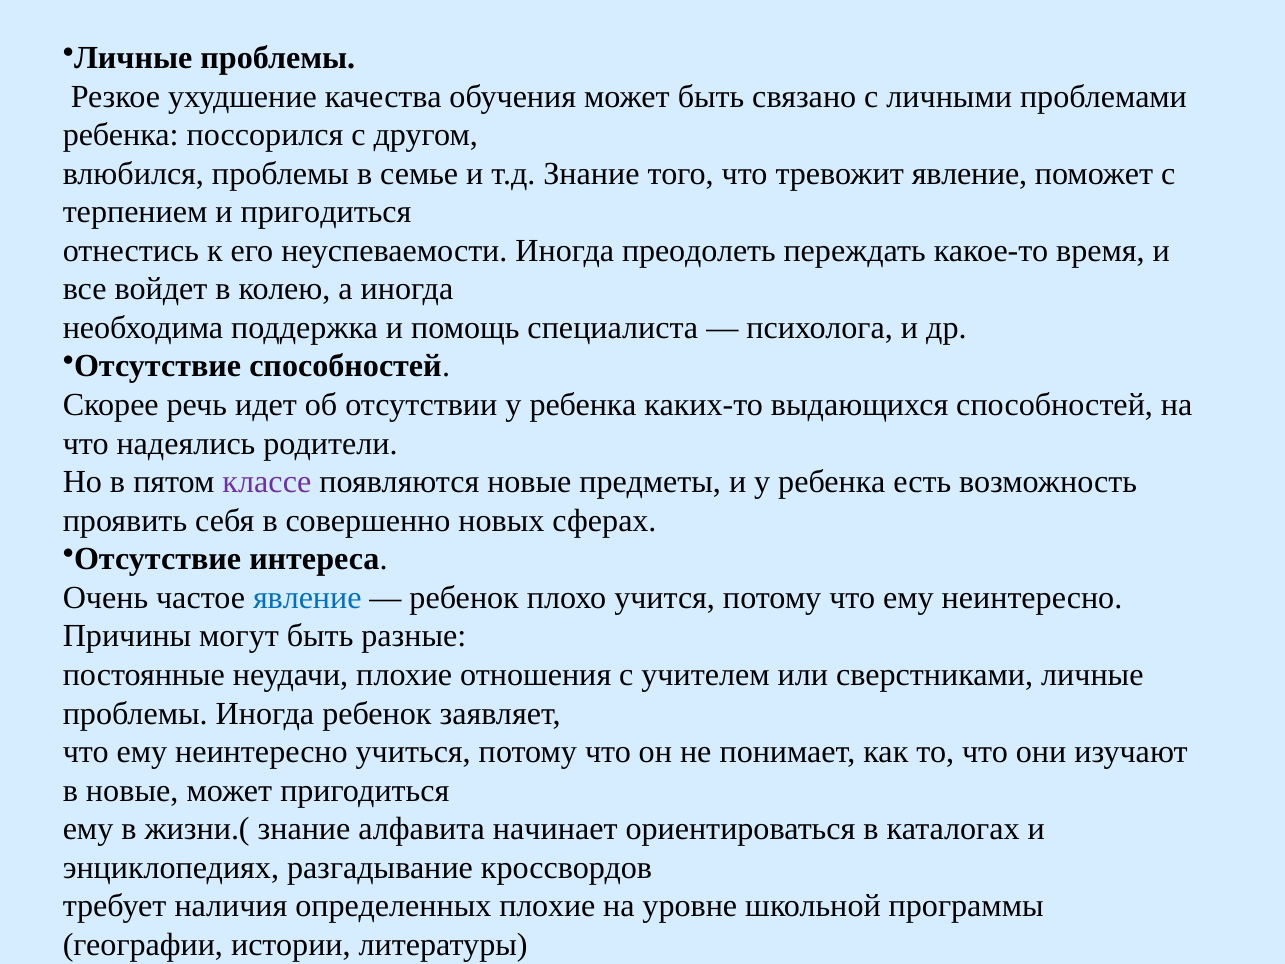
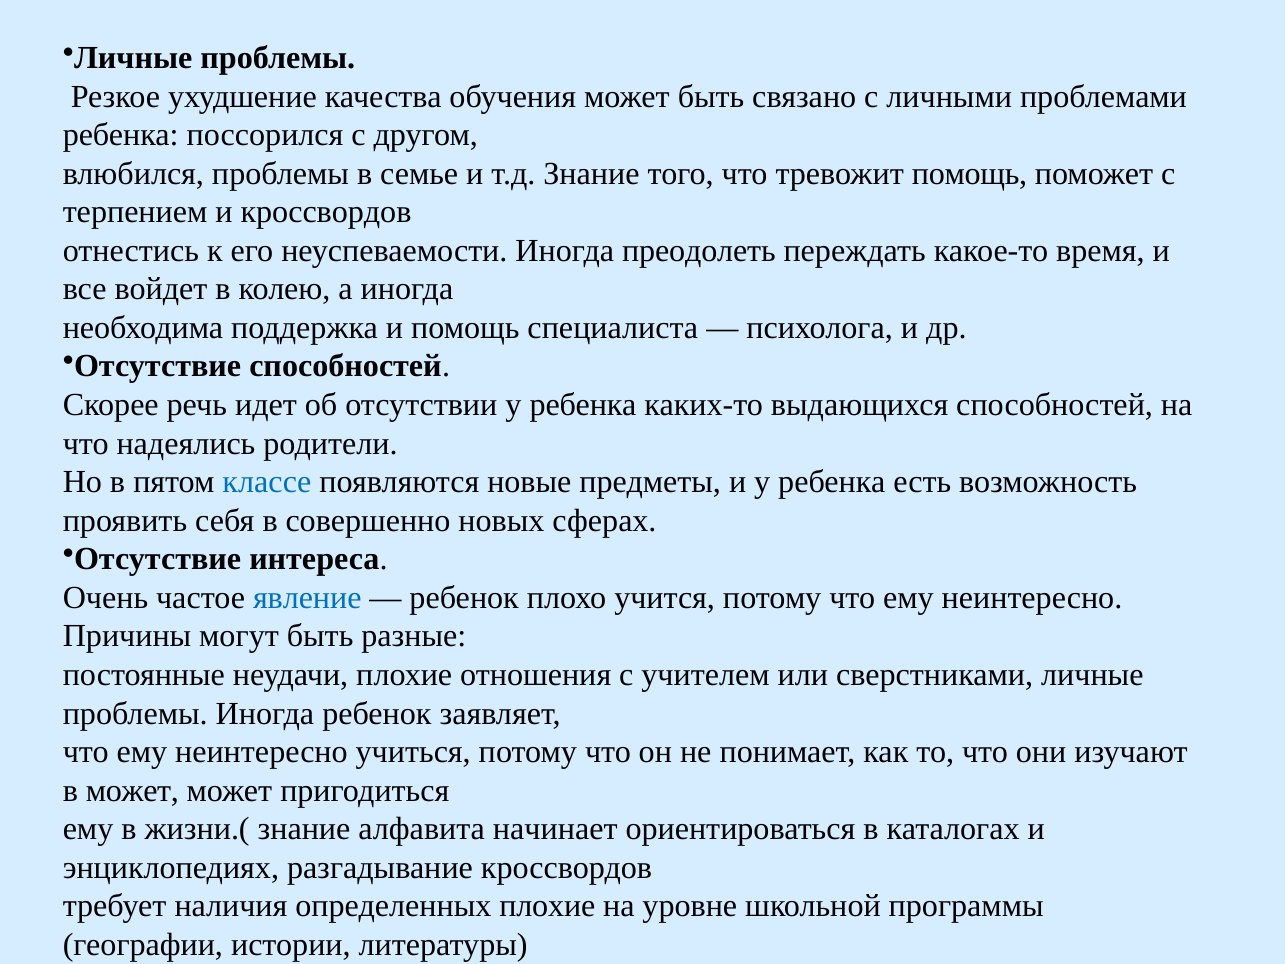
тревожит явление: явление -> помощь (970, 174)
и пригодиться: пригодиться -> кроссвордов (326, 212)
классе colour: purple -> blue (267, 482)
в новые: новые -> может (132, 790)
